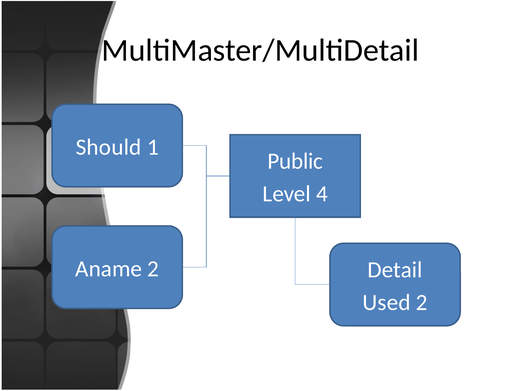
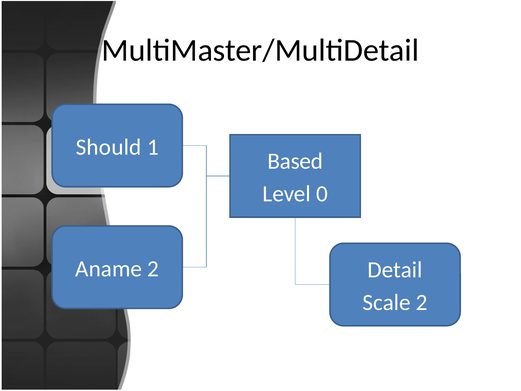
Public: Public -> Based (295, 161)
4: 4 -> 0 (322, 194)
Used: Used -> Scale (387, 302)
